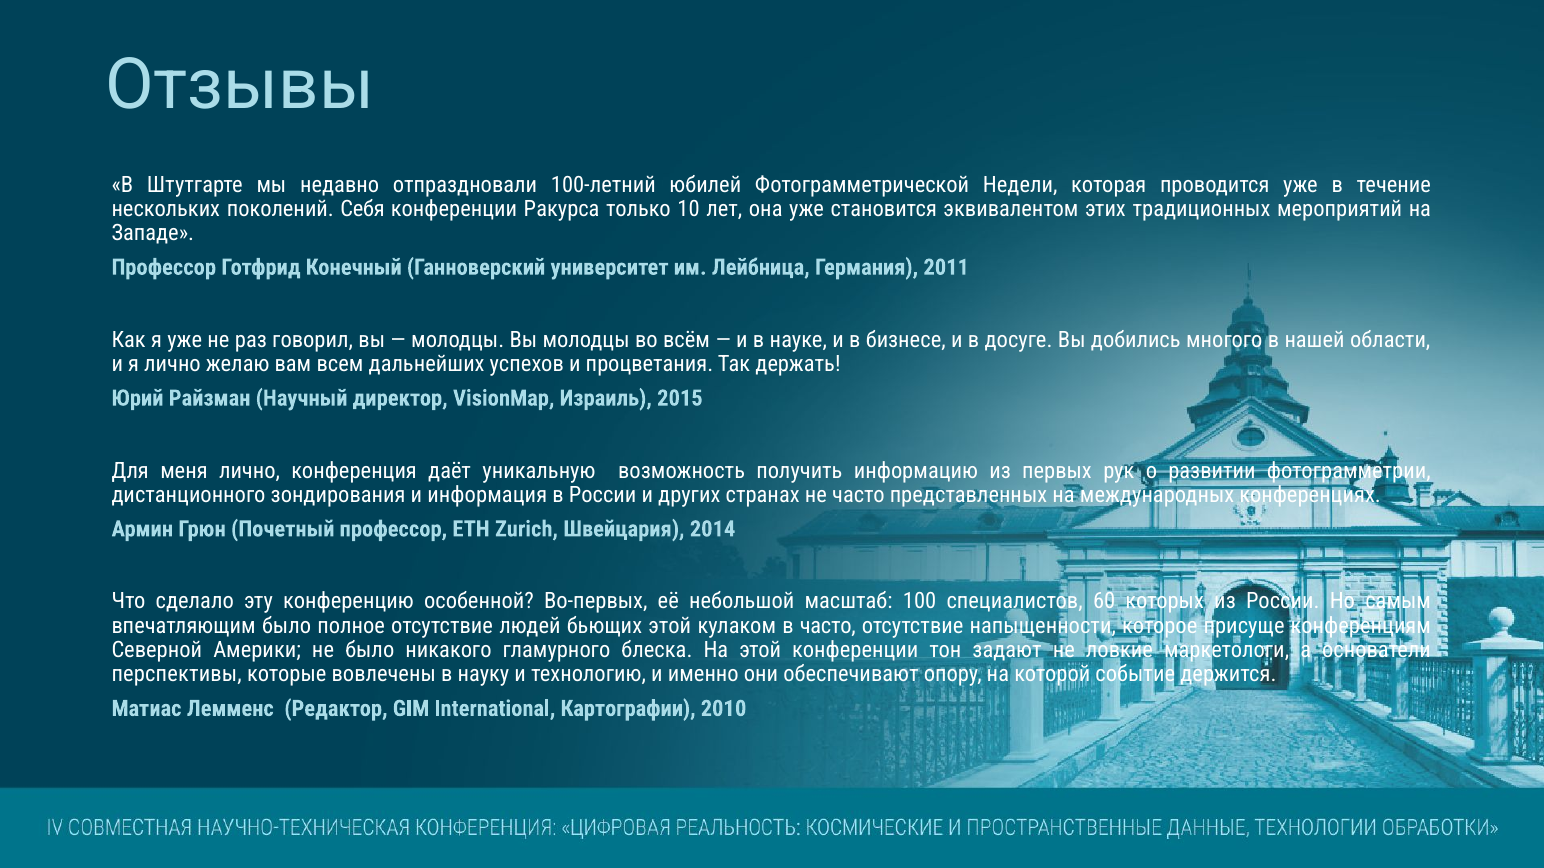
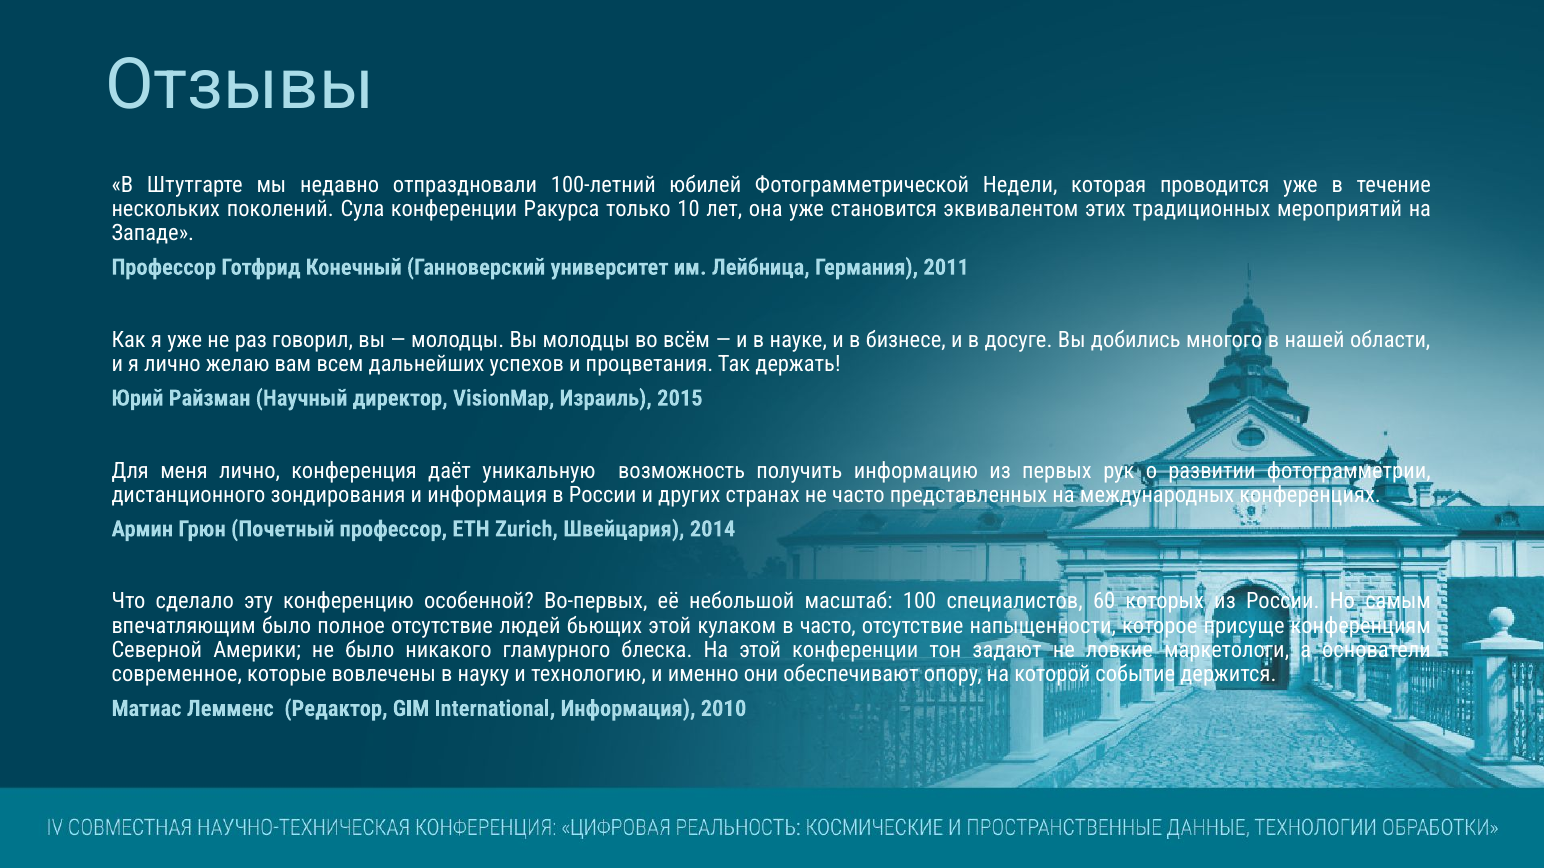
Себя: Себя -> Сула (363, 209)
перспективы: перспективы -> современное (177, 675)
International Картографии: Картографии -> Информация (628, 709)
